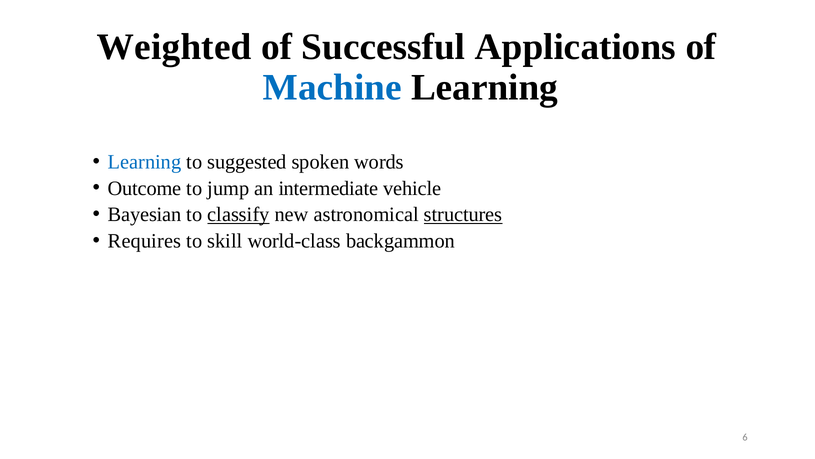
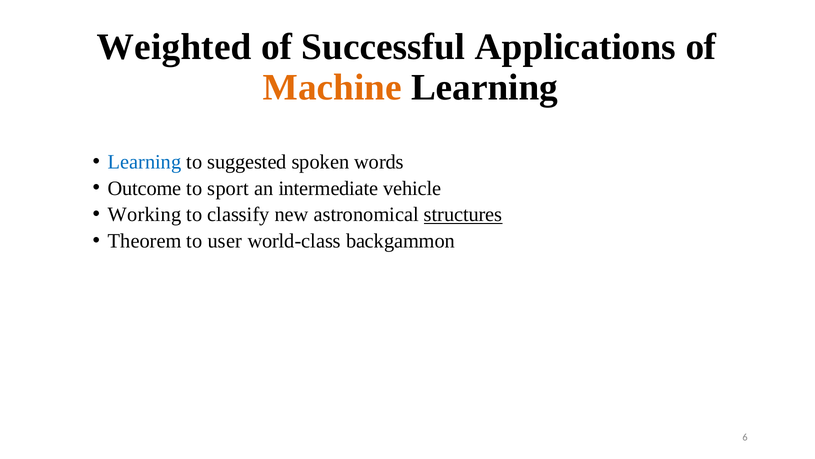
Machine colour: blue -> orange (332, 87)
jump: jump -> sport (228, 188)
Bayesian: Bayesian -> Working (145, 214)
classify underline: present -> none (238, 214)
Requires: Requires -> Theorem (145, 241)
skill: skill -> user (225, 241)
